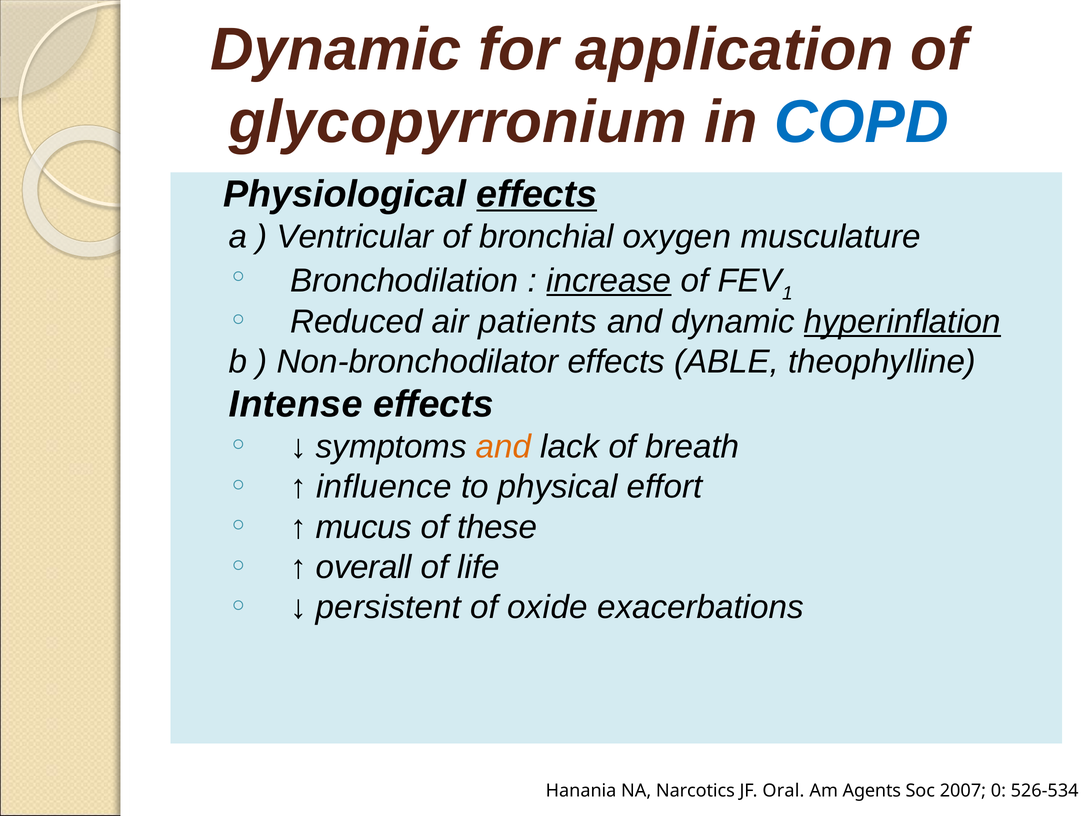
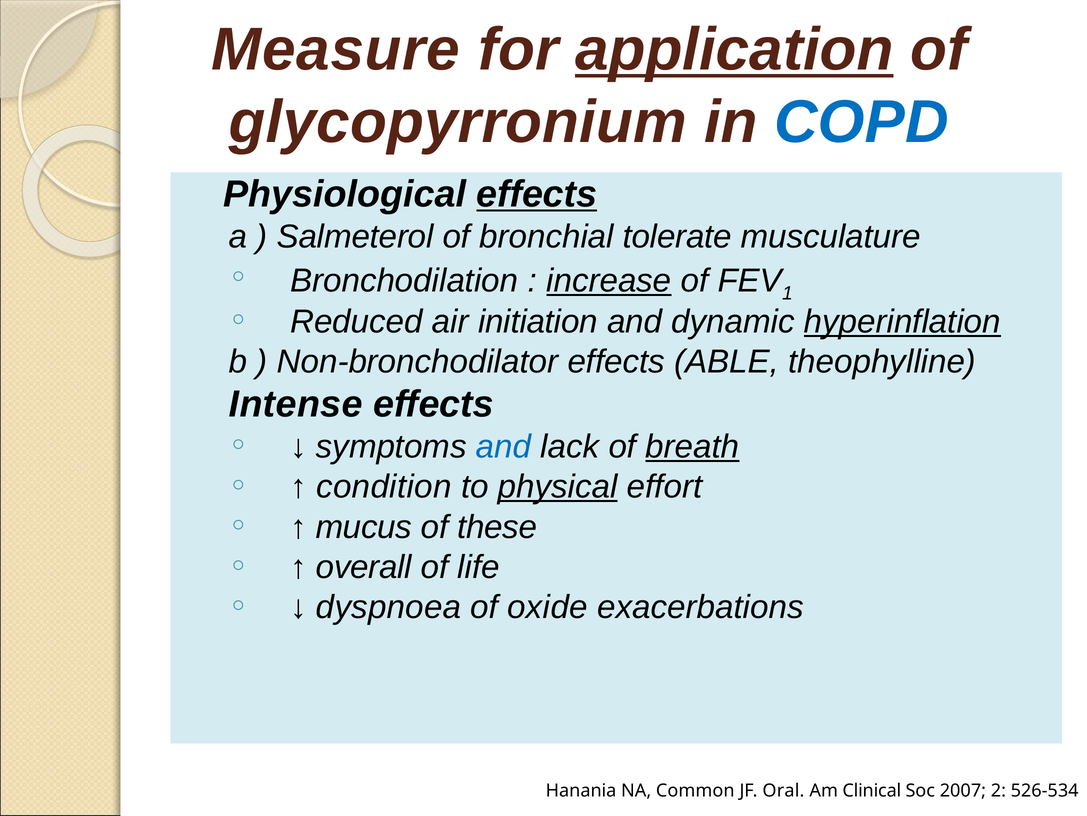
Dynamic: Dynamic -> Measure (336, 50)
application underline: none -> present (734, 50)
Ventricular: Ventricular -> Salmeterol (355, 237)
oxygen: oxygen -> tolerate (677, 237)
patients: patients -> initiation (538, 321)
and colour: orange -> blue (504, 446)
breath underline: none -> present (692, 446)
influence: influence -> condition (384, 486)
physical underline: none -> present (558, 486)
persistent: persistent -> dyspnoea (388, 607)
Narcotics: Narcotics -> Common (695, 790)
Agents: Agents -> Clinical (872, 790)
0: 0 -> 2 (998, 790)
